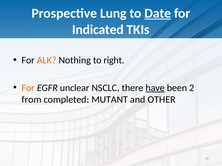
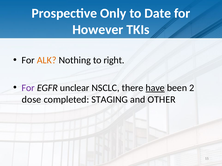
Lung: Lung -> Only (113, 13)
Date underline: present -> none (158, 13)
Indicated: Indicated -> However (98, 30)
For colour: orange -> purple (28, 88)
from: from -> dose (32, 100)
MUTANT: MUTANT -> STAGING (110, 100)
